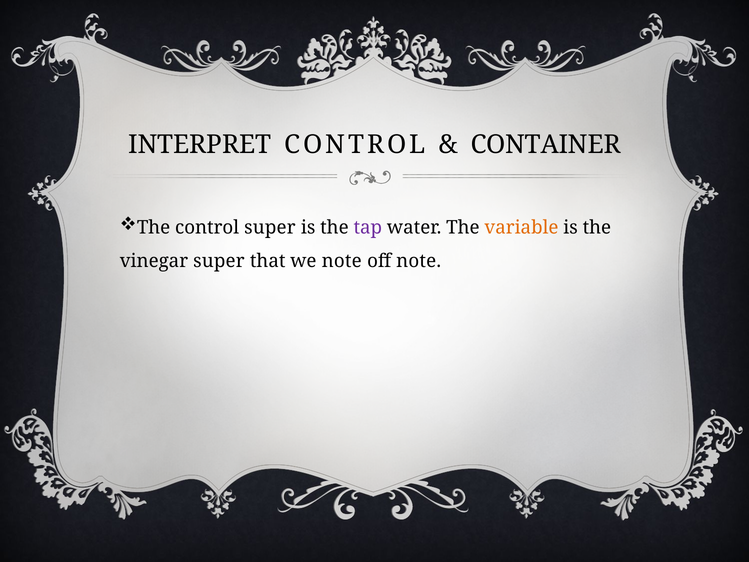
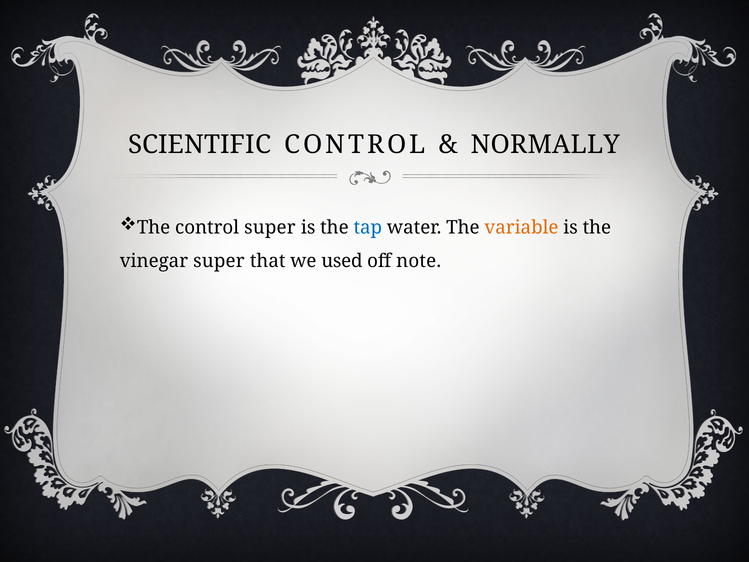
INTERPRET: INTERPRET -> SCIENTIFIC (199, 145)
CONTAINER: CONTAINER -> NORMALLY (545, 145)
tap colour: purple -> blue (368, 227)
we note: note -> used (342, 261)
